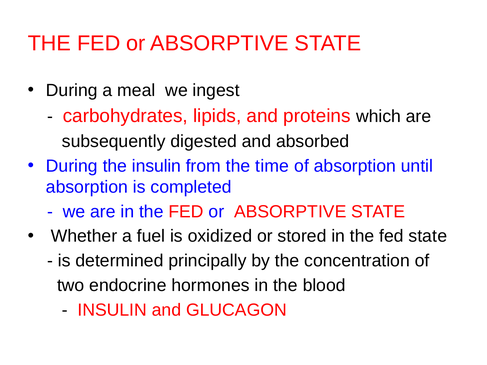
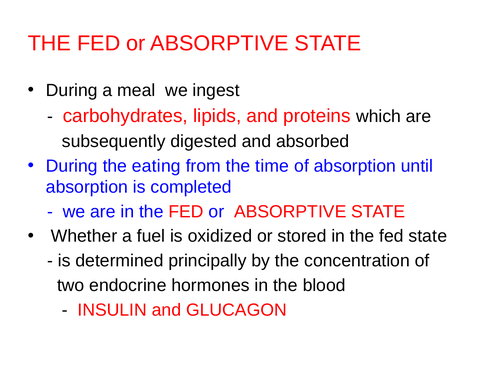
the insulin: insulin -> eating (156, 166)
